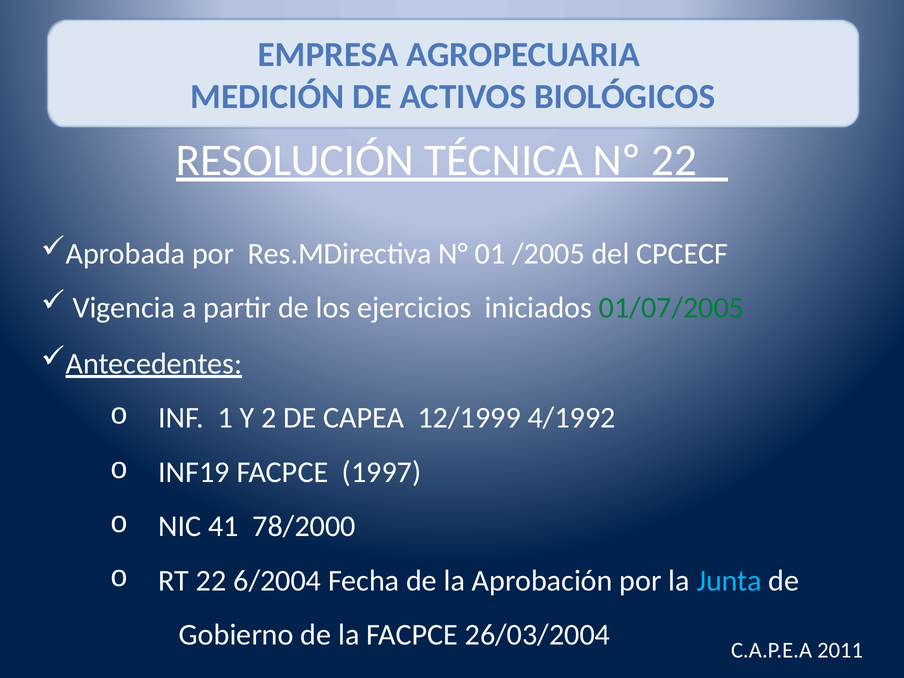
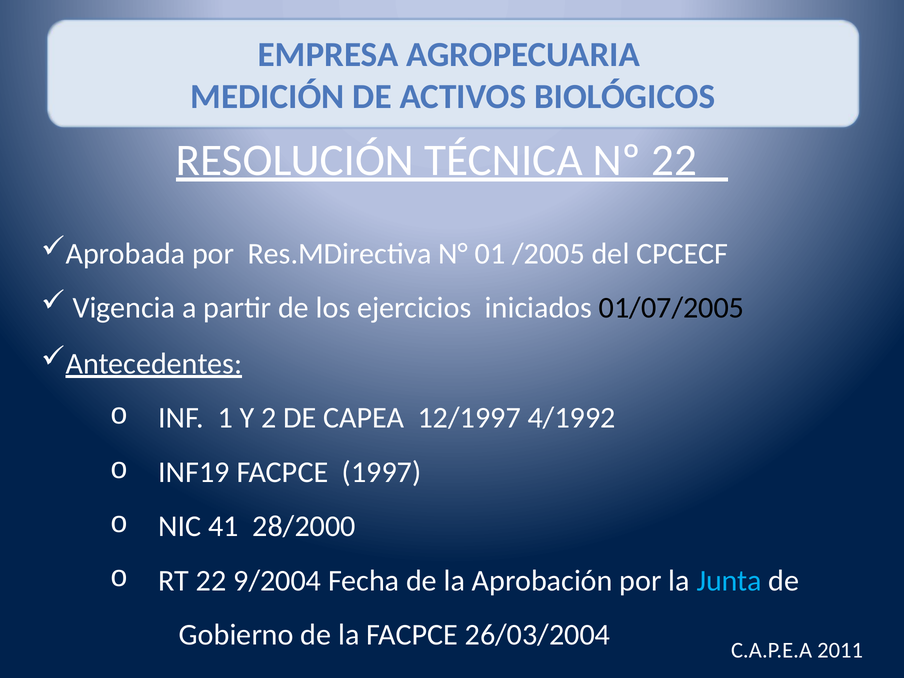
01/07/2005 colour: green -> black (672, 308)
12/1999: 12/1999 -> 12/1997 (469, 418)
78/2000: 78/2000 -> 28/2000 (304, 526)
6/2004: 6/2004 -> 9/2004 (277, 581)
